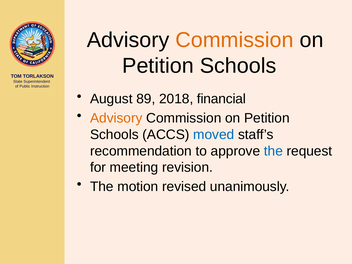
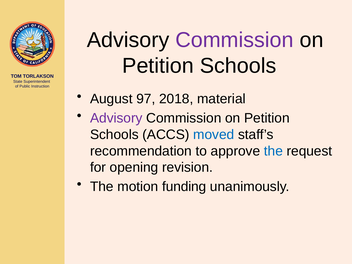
Commission colour: orange -> purple (234, 40)
89: 89 -> 97 (146, 99)
financial: financial -> material (221, 99)
Advisory colour: orange -> purple (116, 118)
meeting: meeting -> opening (134, 167)
revised: revised -> funding (184, 187)
